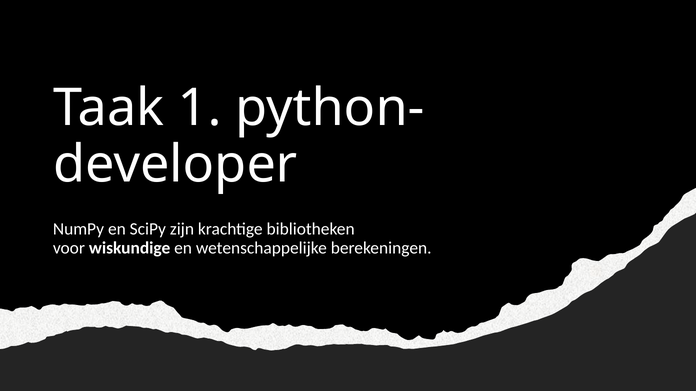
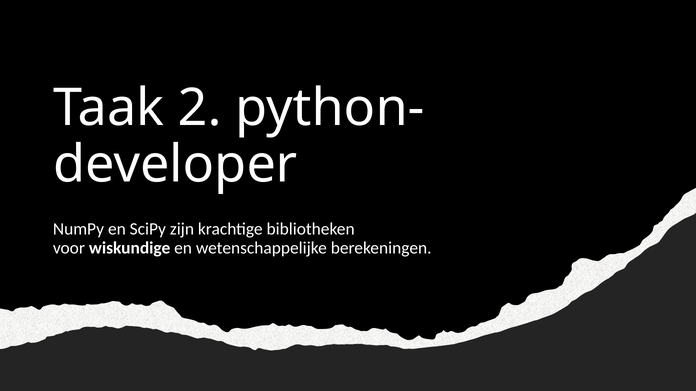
1: 1 -> 2 (200, 108)
